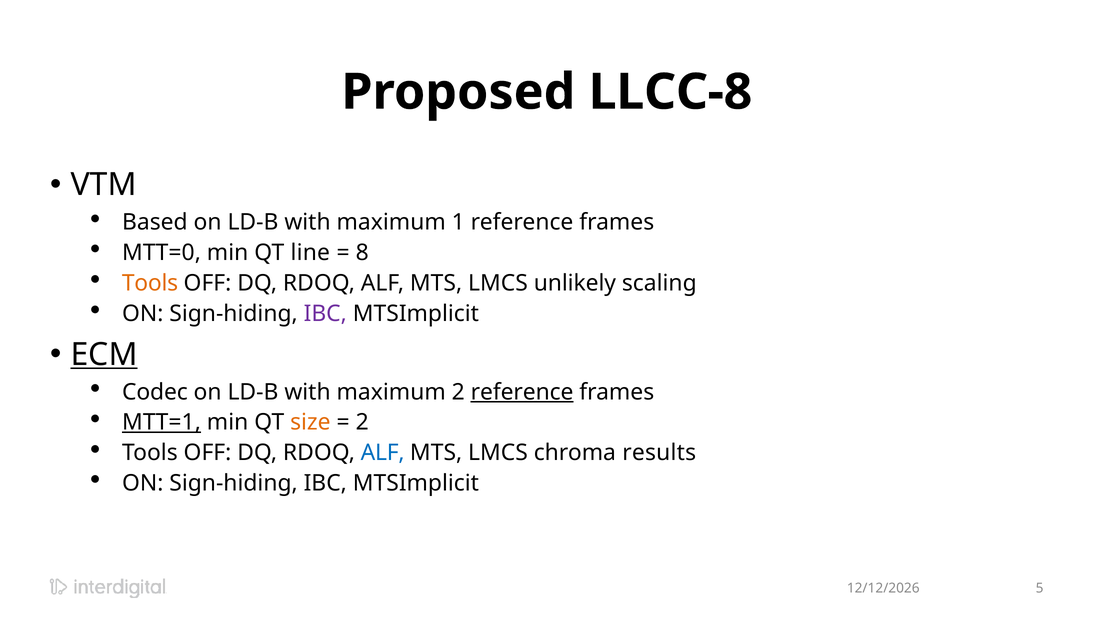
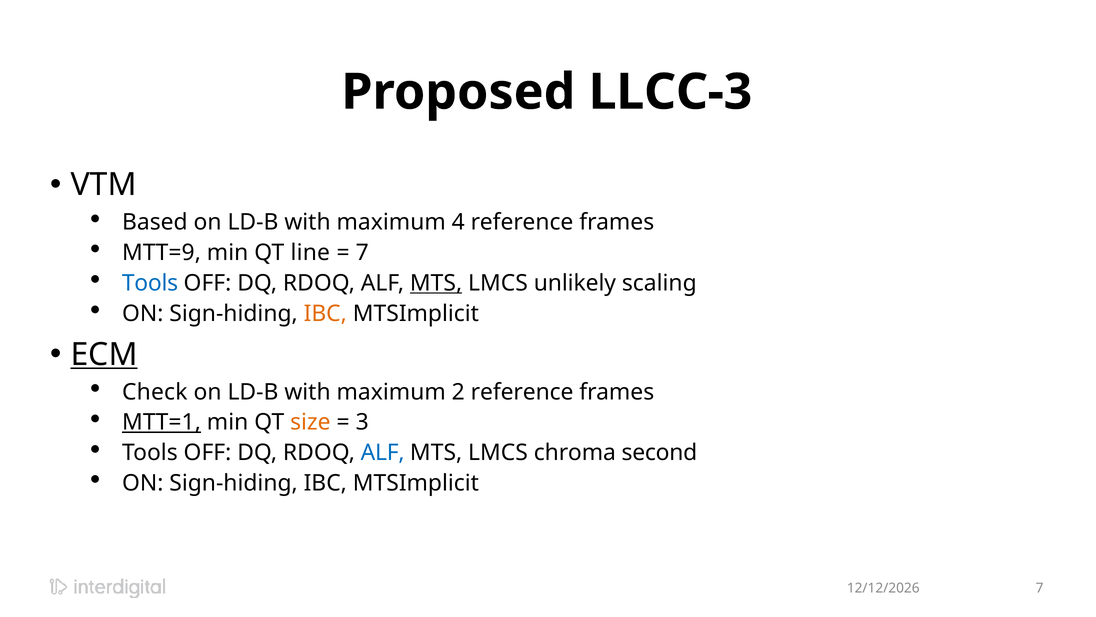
LLCC-8: LLCC-8 -> LLCC-3 (670, 92)
1: 1 -> 4 (458, 222)
MTT=0: MTT=0 -> MTT=9 (161, 253)
8: 8 -> 7 (362, 253)
Tools colour: orange -> blue (150, 283)
MTS underline: none -> present (436, 283)
IBC colour: purple -> orange (325, 313)
Codec: Codec -> Check (155, 392)
reference underline: present -> none (522, 392)
2: 2 -> 3 (362, 422)
results: results -> second (659, 452)
5: 5 -> 7 (1040, 588)
